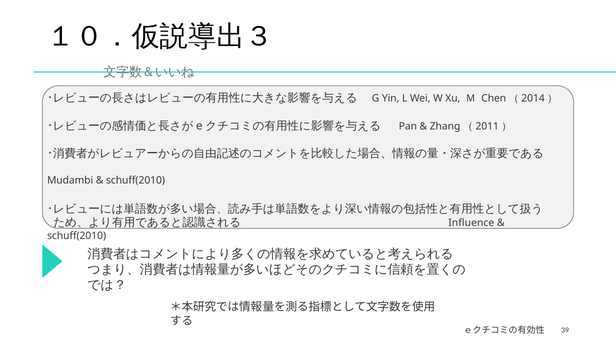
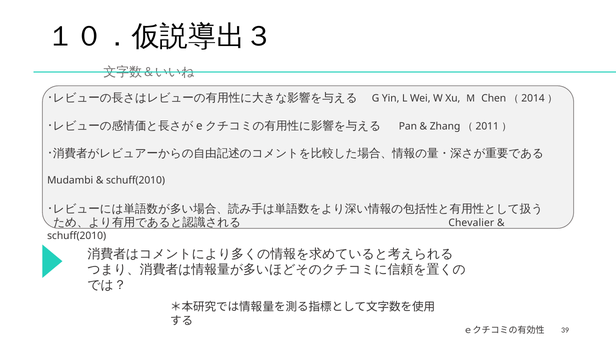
Influence: Influence -> Chevalier (471, 223)
